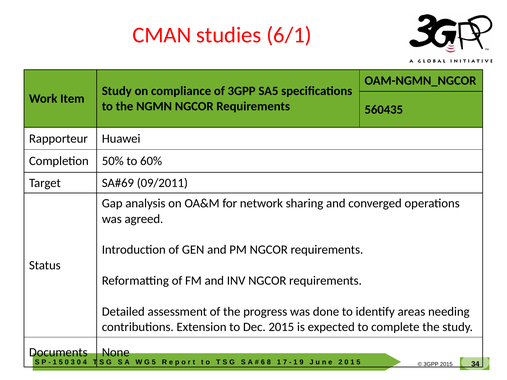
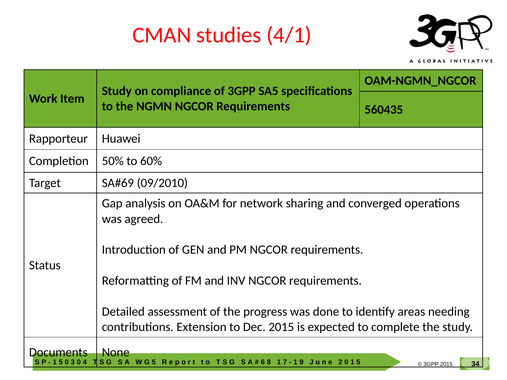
6/1: 6/1 -> 4/1 (289, 35)
09/2011: 09/2011 -> 09/2010 (162, 183)
